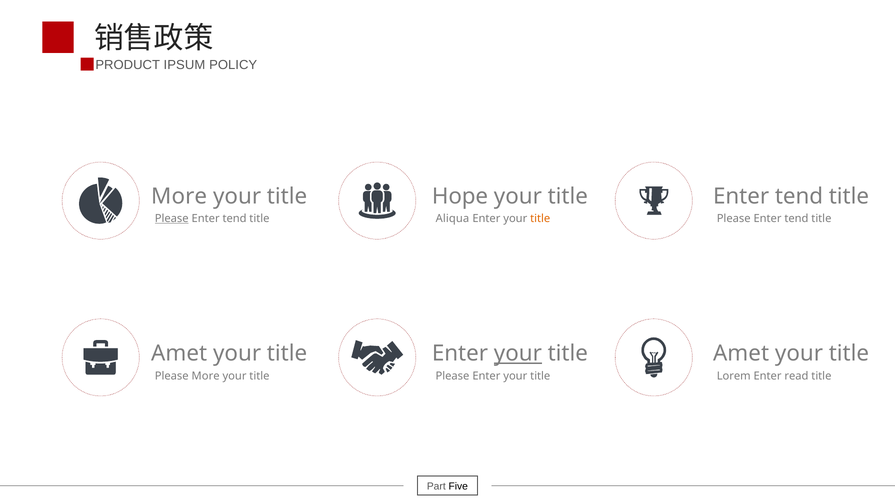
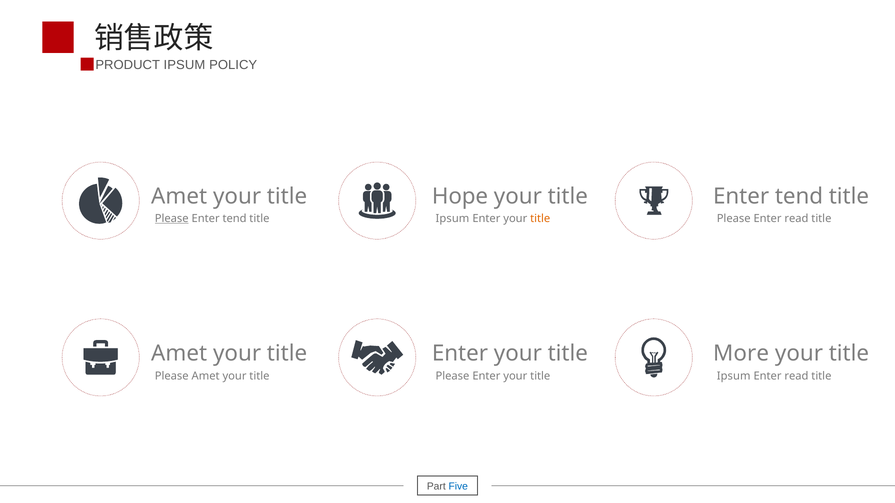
More: More -> Amet (179, 196)
Aliqua: Aliqua -> Ipsum (452, 219)
tend: tend -> read (796, 219)
your underline: present -> none (518, 354)
Amet: Amet -> More (741, 354)
Please More: More -> Amet (206, 376)
Lorem: Lorem -> Ipsum (734, 376)
Five colour: black -> blue (458, 487)
